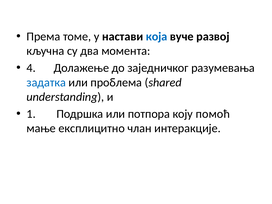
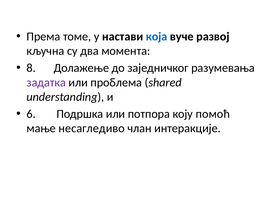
4: 4 -> 8 (31, 68)
задатка colour: blue -> purple (46, 82)
1: 1 -> 6 (31, 114)
експлицитно: експлицитно -> несагледиво (92, 128)
